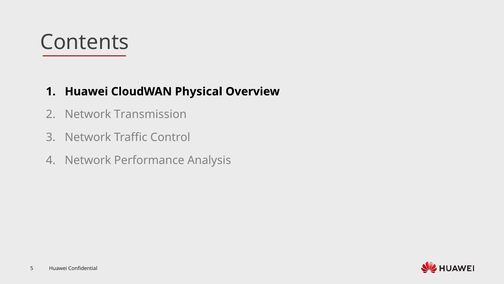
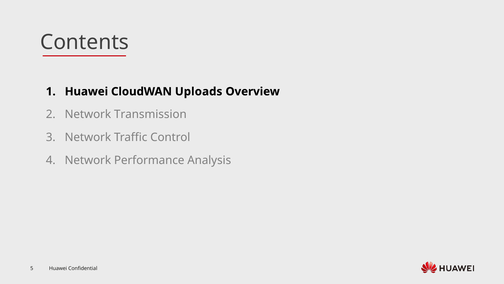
Physical: Physical -> Uploads (199, 91)
